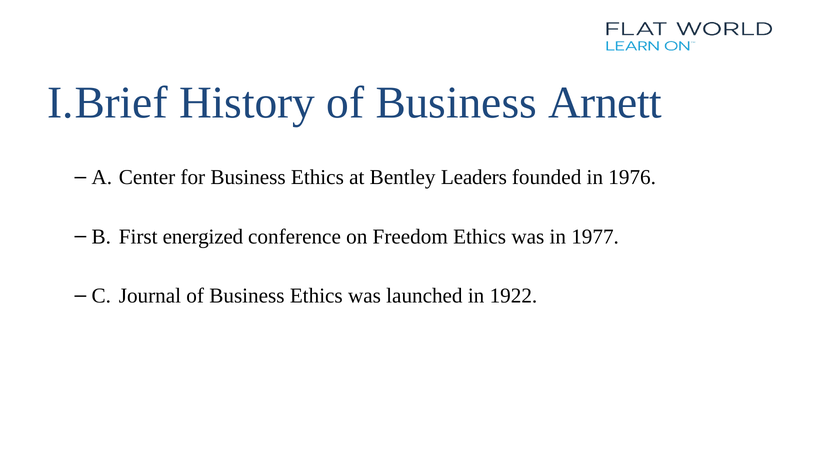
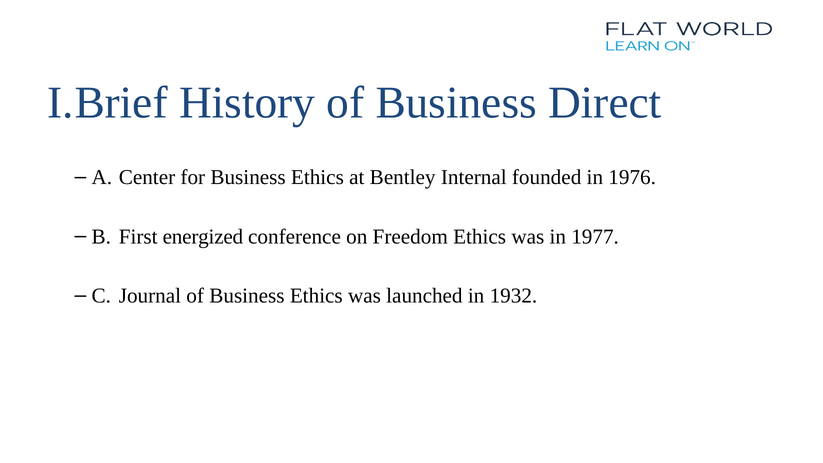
Arnett: Arnett -> Direct (605, 103)
Leaders: Leaders -> Internal (474, 177)
1922: 1922 -> 1932 (513, 296)
